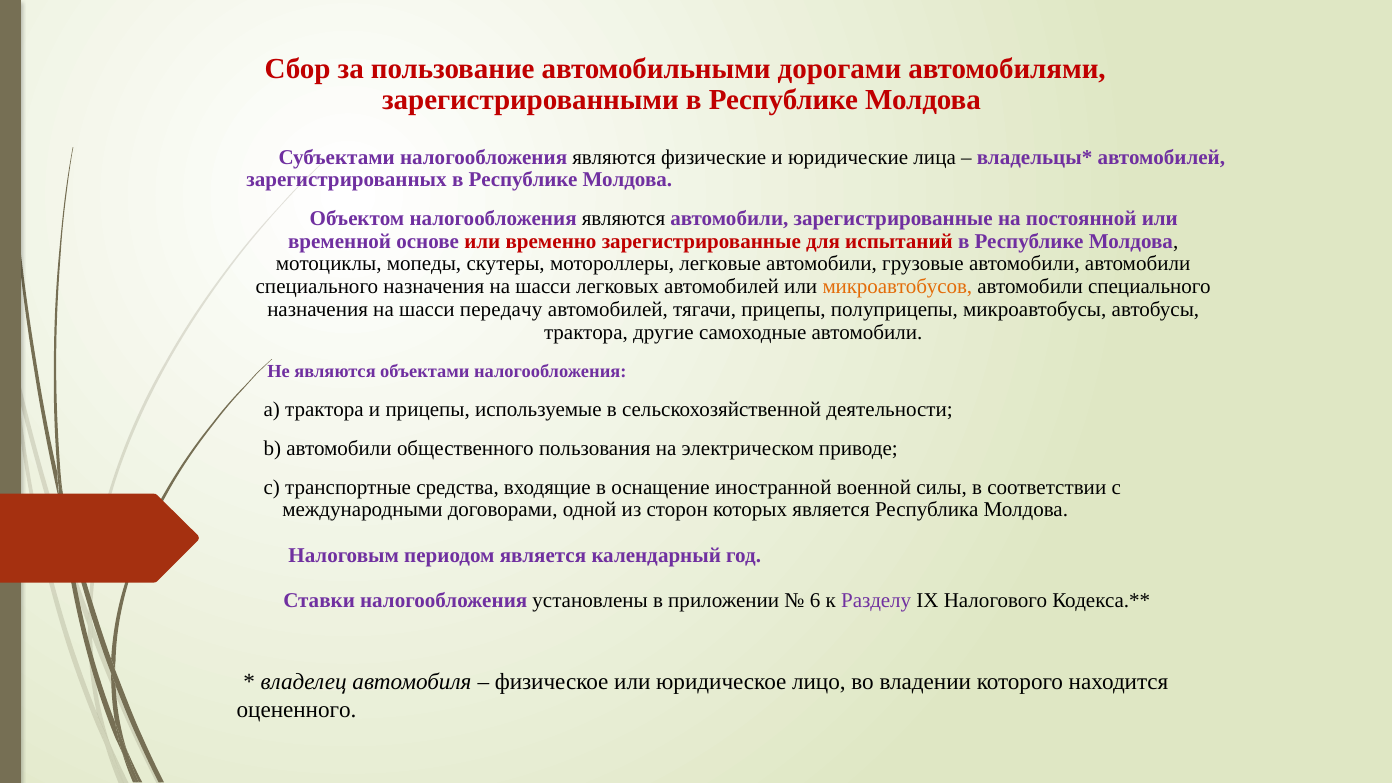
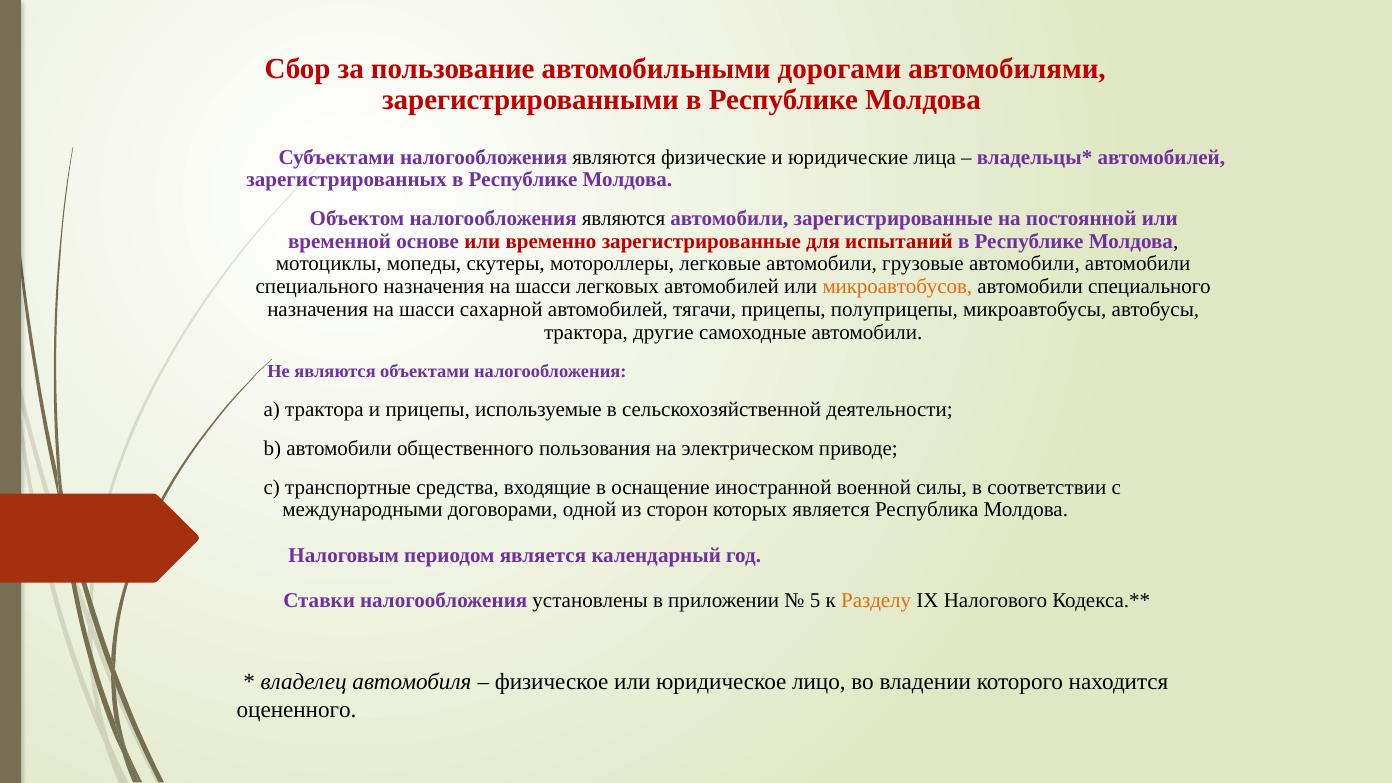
передачу: передачу -> сахарной (501, 309)
6: 6 -> 5 (815, 601)
Разделу colour: purple -> orange (876, 601)
